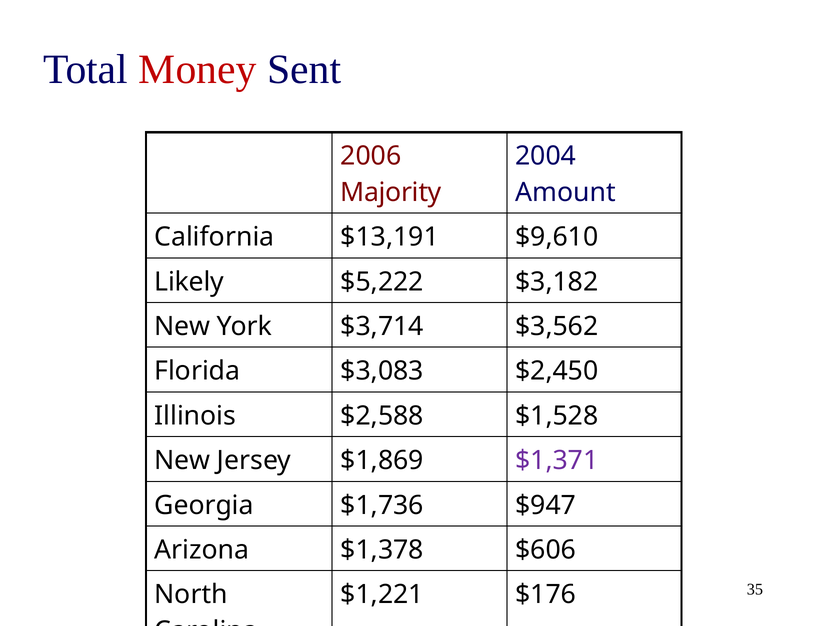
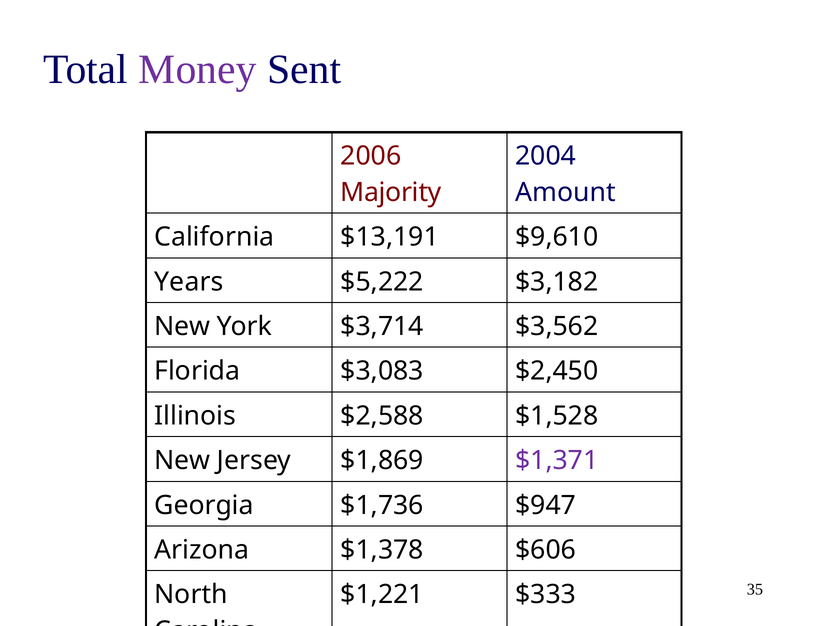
Money colour: red -> purple (198, 70)
Likely: Likely -> Years (189, 282)
$176: $176 -> $333 (546, 594)
